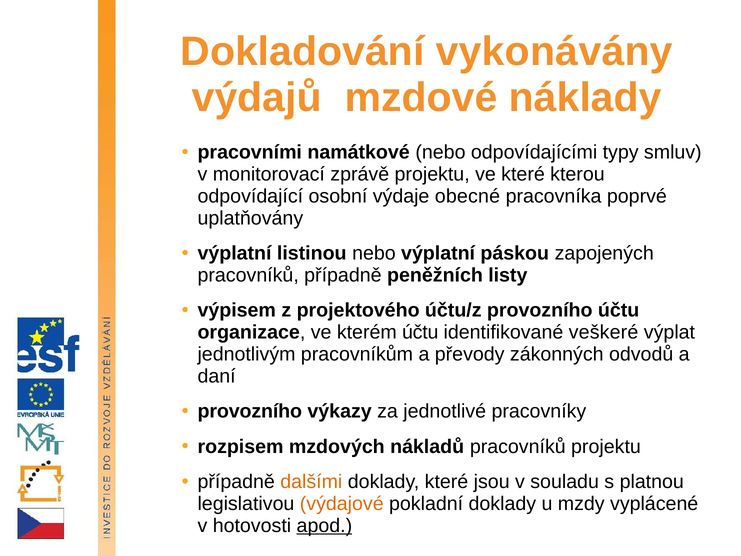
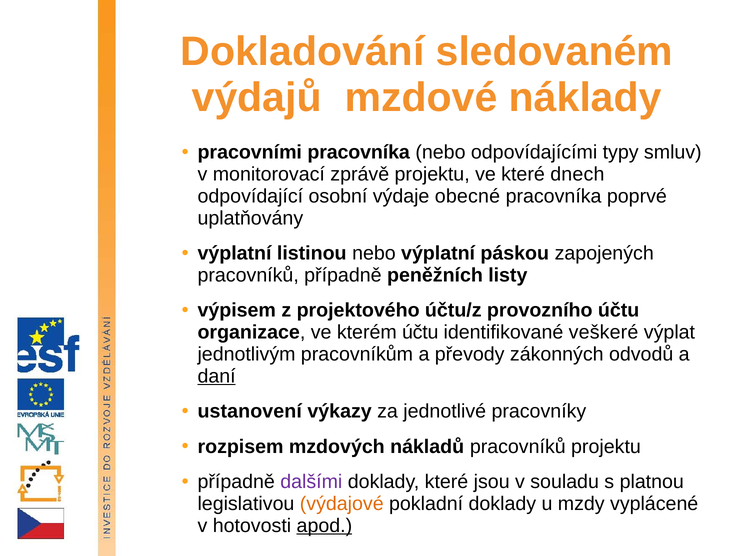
vykonávány: vykonávány -> sledovaném (554, 52)
pracovními namátkové: namátkové -> pracovníka (359, 152)
kterou: kterou -> dnech (577, 174)
daní underline: none -> present (217, 376)
provozního: provozního -> ustanovení (250, 411)
dalšími colour: orange -> purple (311, 481)
